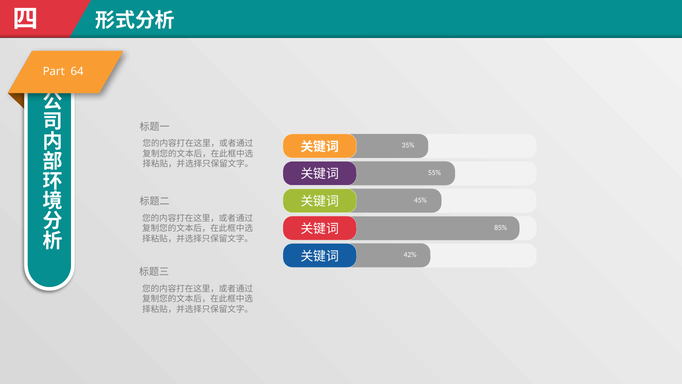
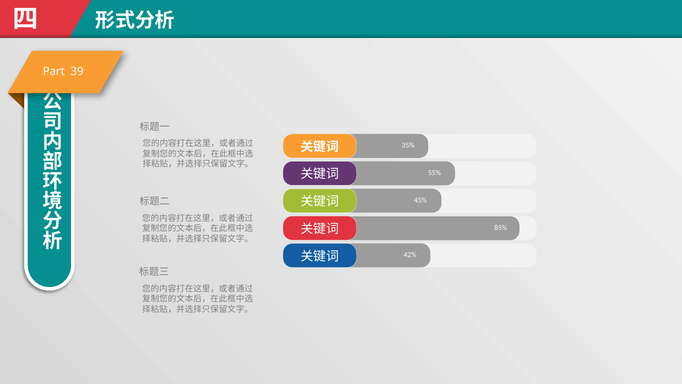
64: 64 -> 39 (77, 72)
